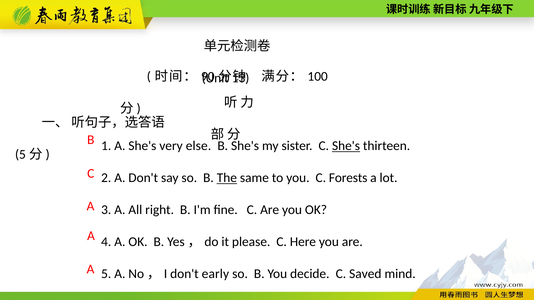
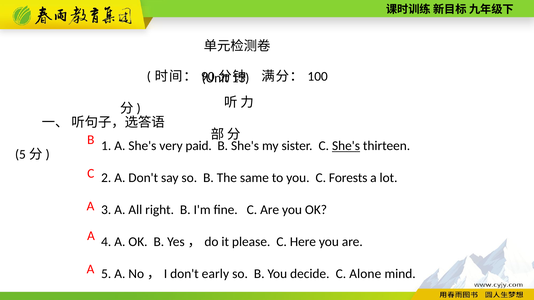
else: else -> paid (199, 146)
The underline: present -> none (227, 178)
Saved: Saved -> Alone (365, 274)
